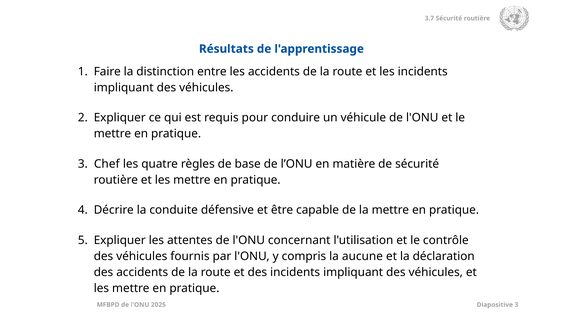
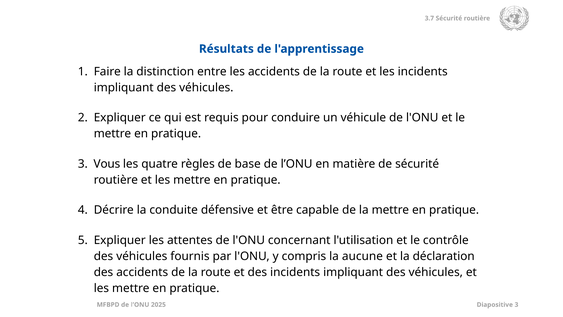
Chef: Chef -> Vous (107, 164)
